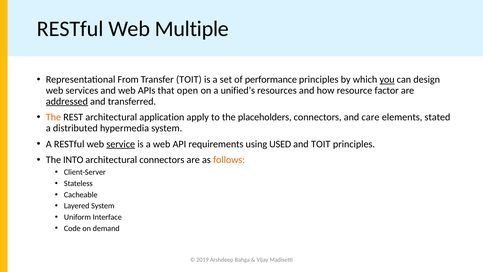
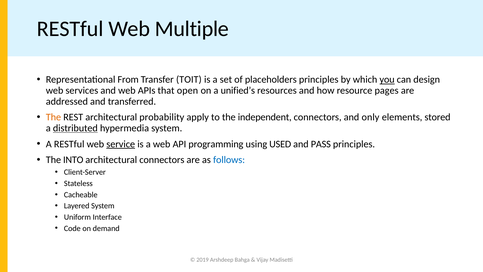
performance: performance -> placeholders (271, 80)
factor: factor -> pages (387, 90)
addressed underline: present -> none (67, 101)
application: application -> probability (162, 117)
placeholders: placeholders -> independent (265, 117)
care: care -> only (371, 117)
stated: stated -> stored (438, 117)
distributed underline: none -> present (75, 128)
requirements: requirements -> programming (216, 144)
and TOIT: TOIT -> PASS (321, 144)
follows colour: orange -> blue (229, 160)
